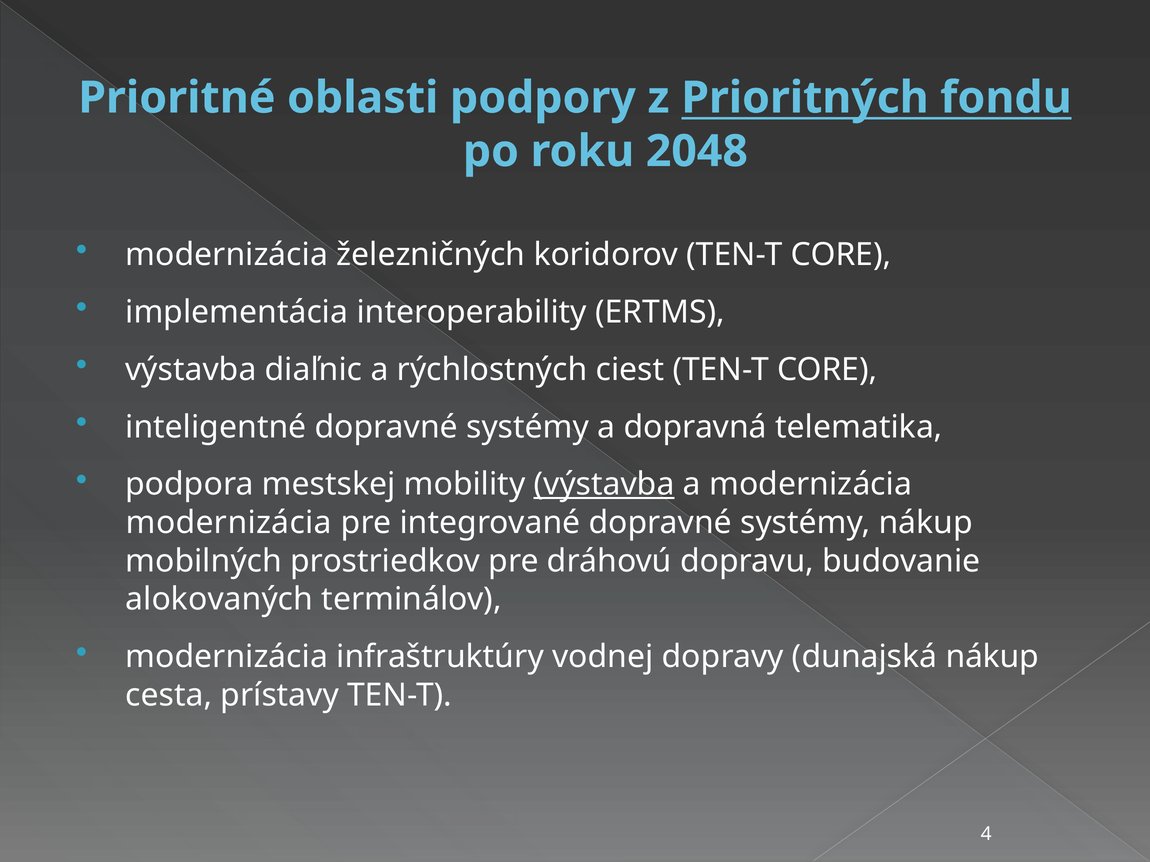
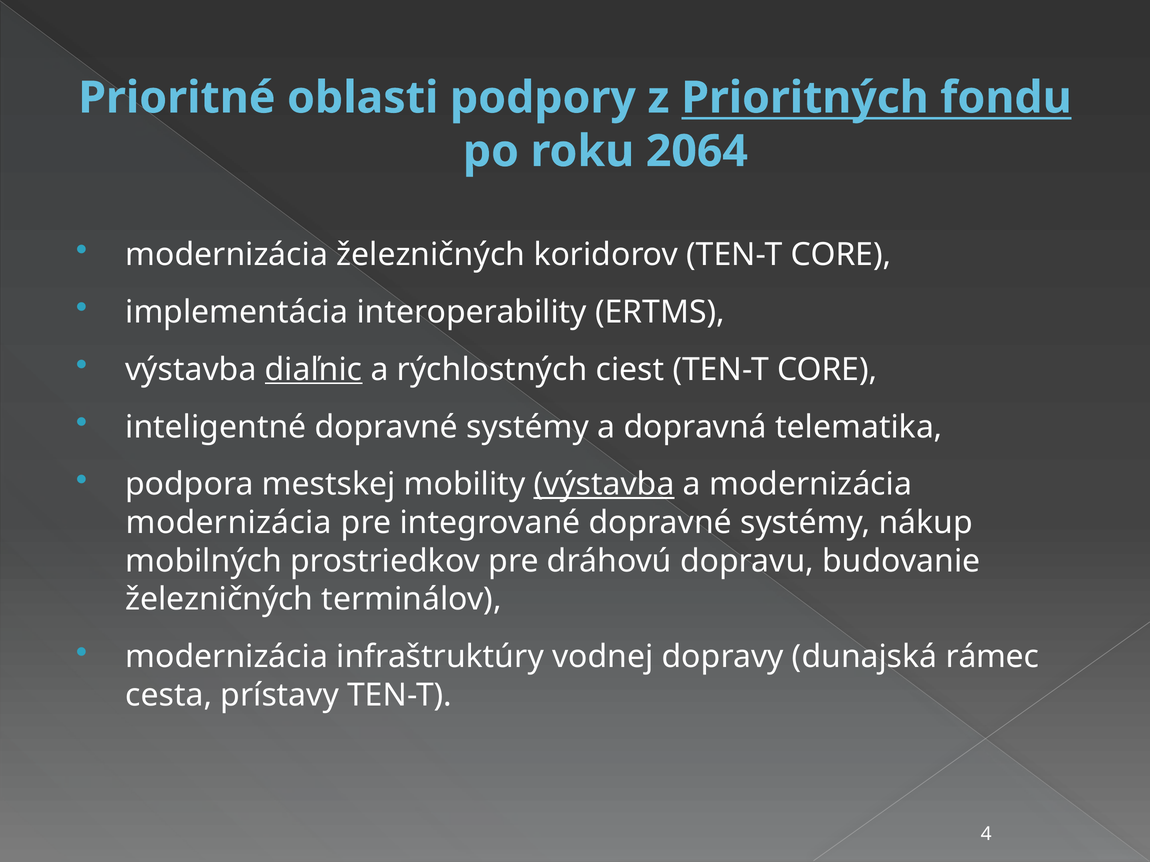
2048: 2048 -> 2064 (697, 151)
diaľnic underline: none -> present (314, 370)
alokovaných: alokovaných -> železničných (219, 600)
dunajská nákup: nákup -> rámec (992, 657)
